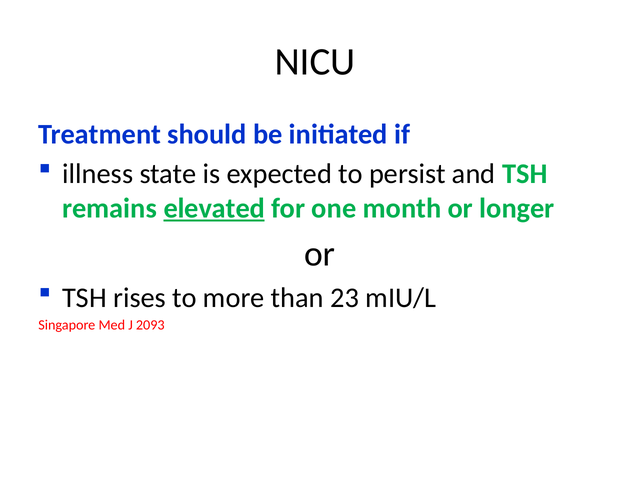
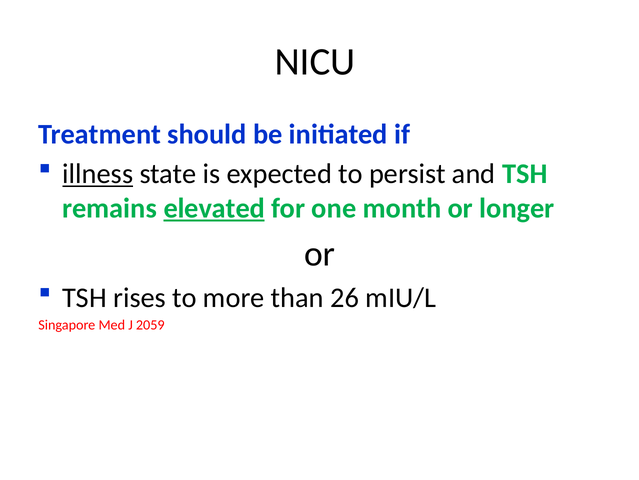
illness underline: none -> present (98, 174)
23: 23 -> 26 (345, 297)
2093: 2093 -> 2059 (150, 325)
